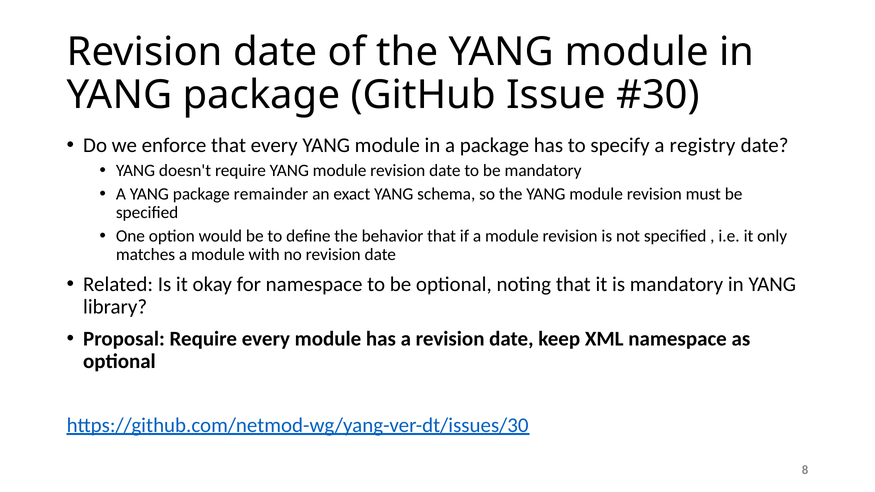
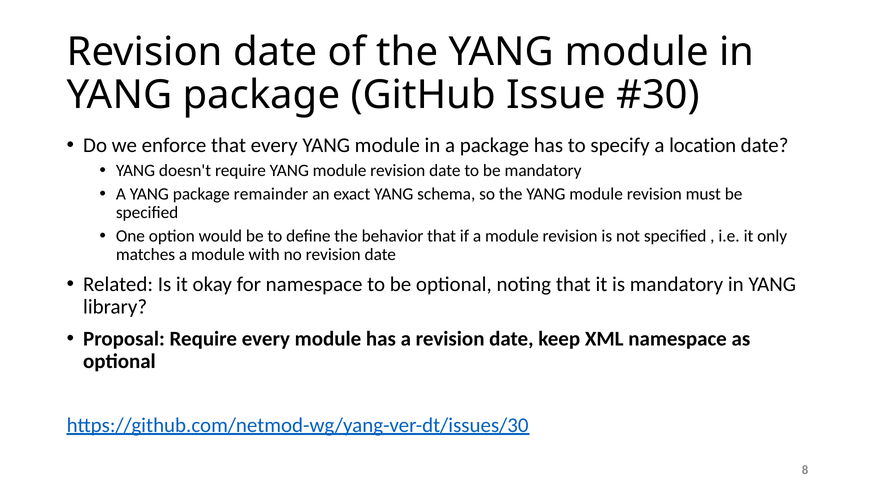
registry: registry -> location (703, 145)
